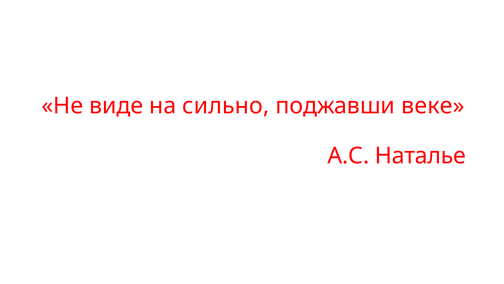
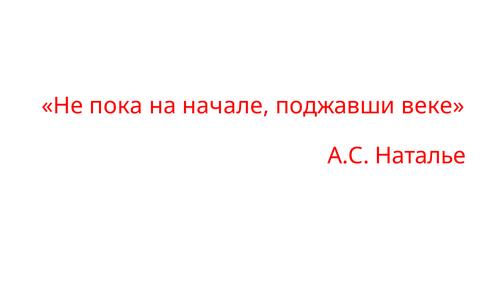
виде: виде -> пока (116, 106)
сильно: сильно -> начале (226, 106)
